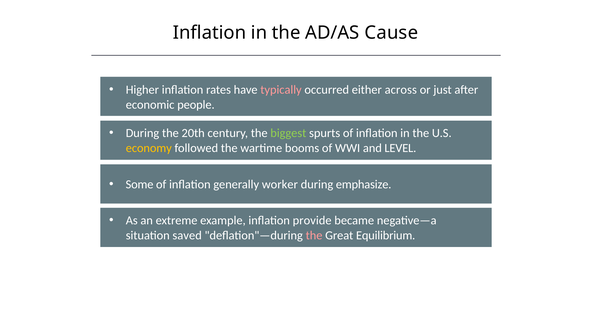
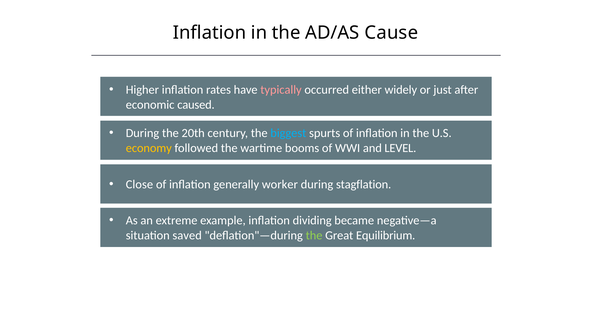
across: across -> widely (401, 90)
people: people -> caused (196, 105)
biggest colour: light green -> light blue (288, 133)
Some: Some -> Close (139, 185)
emphasize: emphasize -> stagflation (364, 185)
provide: provide -> dividing (312, 221)
the colour: pink -> light green (314, 235)
